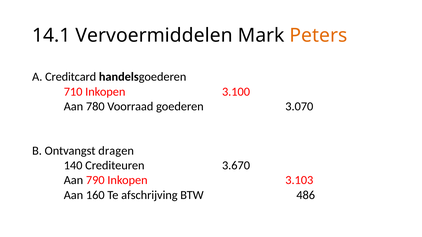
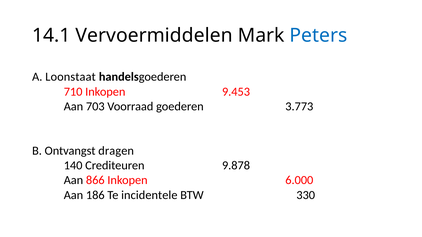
Peters colour: orange -> blue (318, 35)
Creditcard: Creditcard -> Loonstaat (71, 77)
3.100: 3.100 -> 9.453 (236, 92)
780: 780 -> 703 (95, 107)
3.070: 3.070 -> 3.773 (299, 107)
3.670: 3.670 -> 9.878 (236, 166)
790: 790 -> 866 (95, 181)
3.103: 3.103 -> 6.000 (299, 181)
160: 160 -> 186 (95, 195)
afschrijving: afschrijving -> incidentele (149, 195)
486: 486 -> 330 (306, 195)
